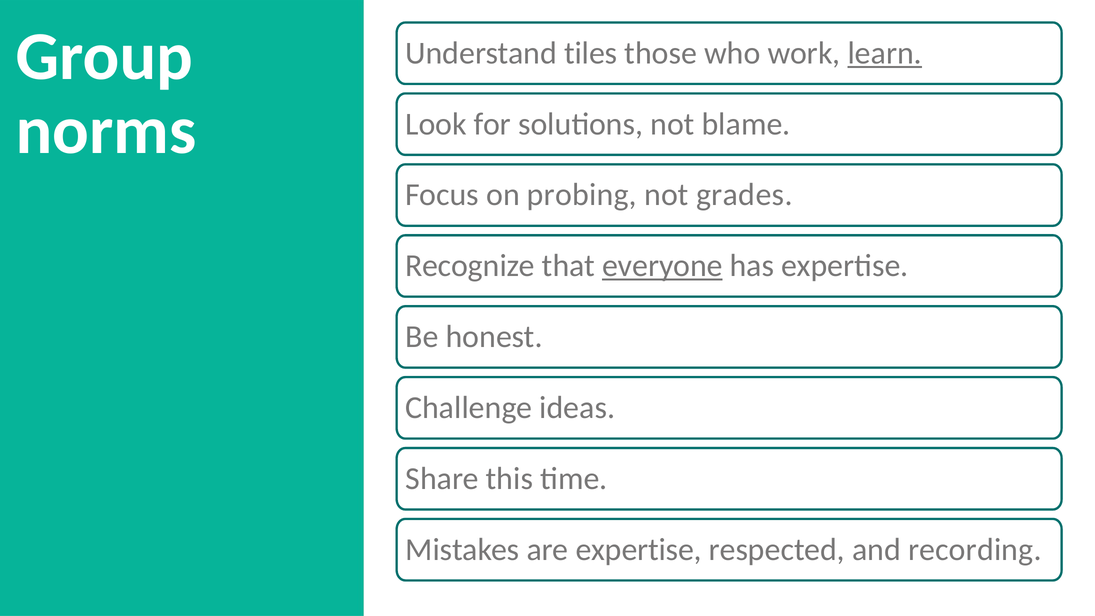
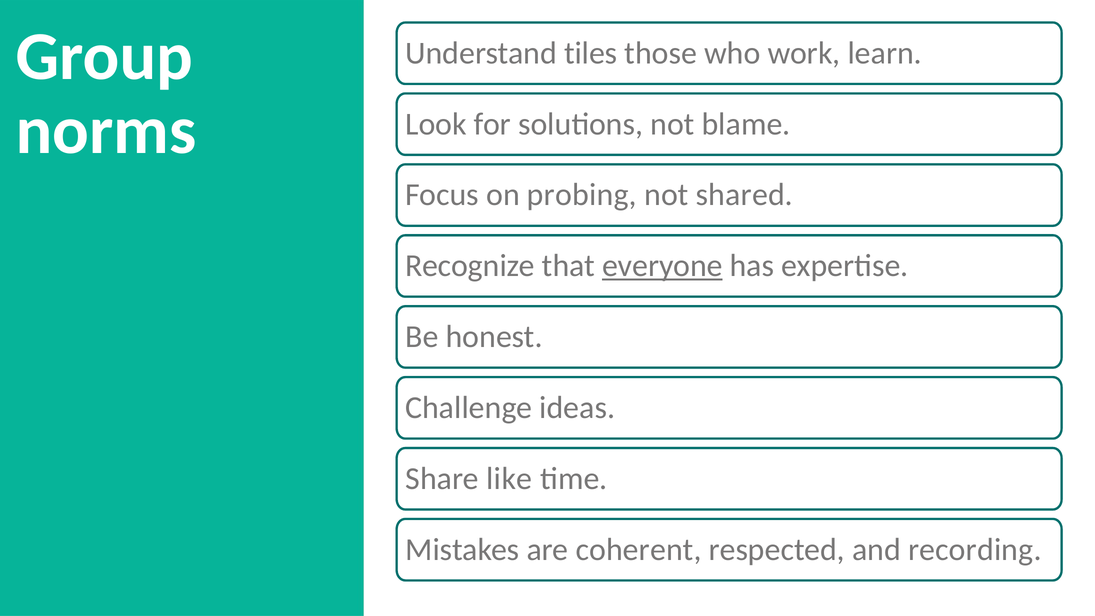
learn underline: present -> none (885, 53)
grades: grades -> shared (744, 195)
this: this -> like (509, 479)
are expertise: expertise -> coherent (639, 549)
